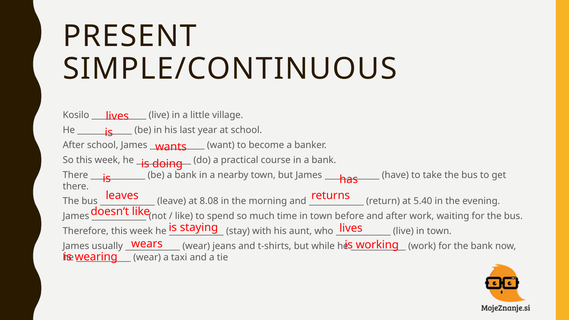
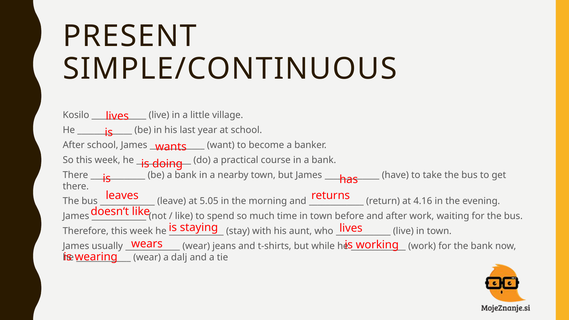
8.08: 8.08 -> 5.05 (209, 201)
5.40: 5.40 -> 4.16 (423, 201)
taxi: taxi -> dalj (179, 257)
